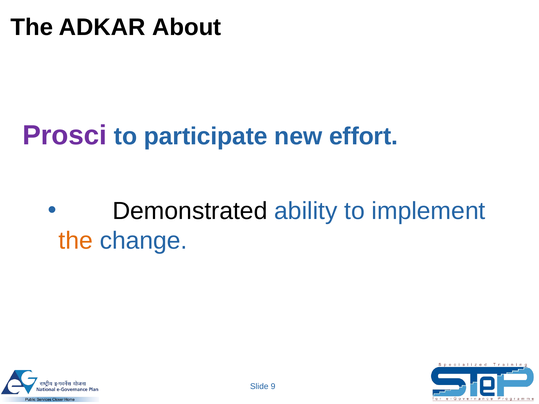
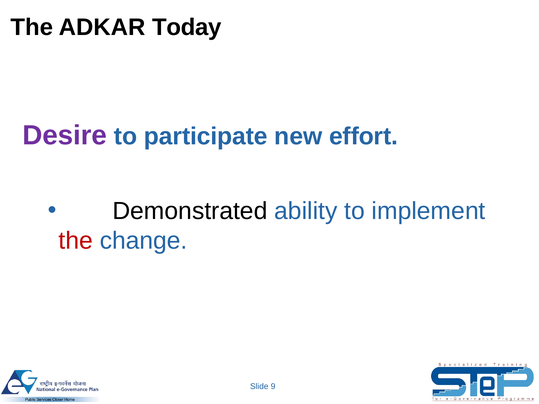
About: About -> Today (187, 27)
Prosci: Prosci -> Desire (65, 135)
the colour: orange -> red (76, 241)
